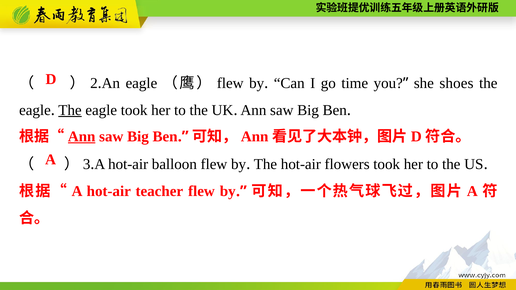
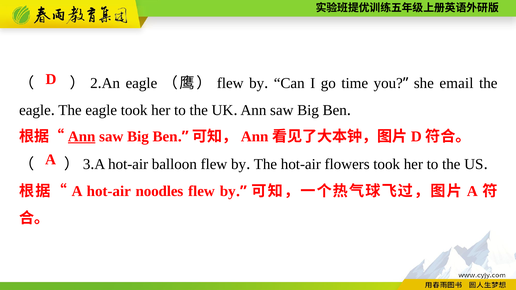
shoes: shoes -> email (456, 83)
The underline: present -> none (70, 110)
teacher: teacher -> noodles (159, 191)
